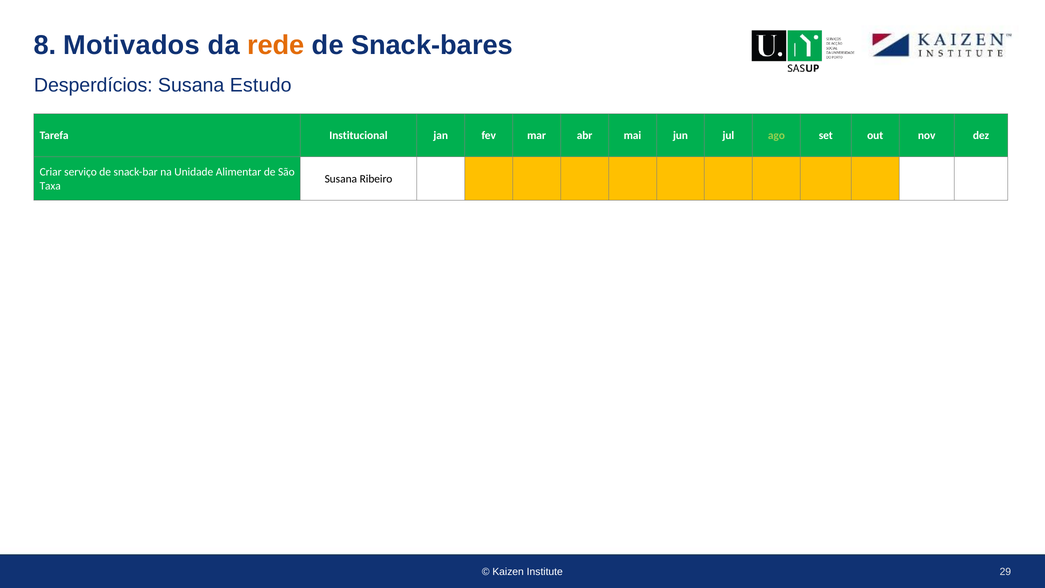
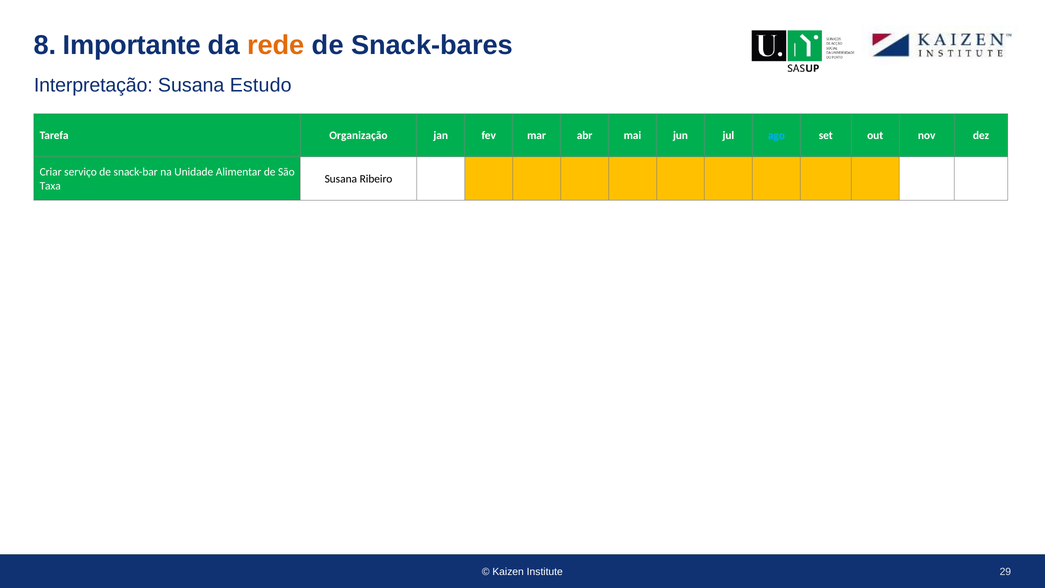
Motivados: Motivados -> Importante (132, 45)
Desperdícios: Desperdícios -> Interpretação (93, 85)
Institucional: Institucional -> Organização (358, 136)
ago colour: light green -> light blue (776, 136)
